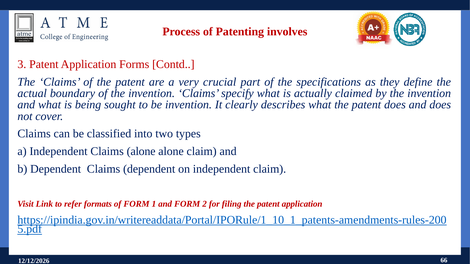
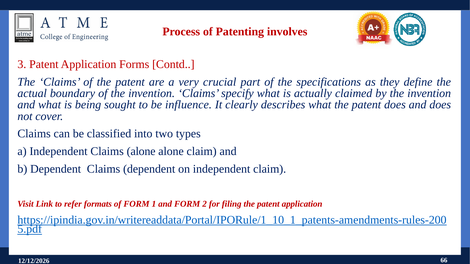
be invention: invention -> influence (188, 105)
